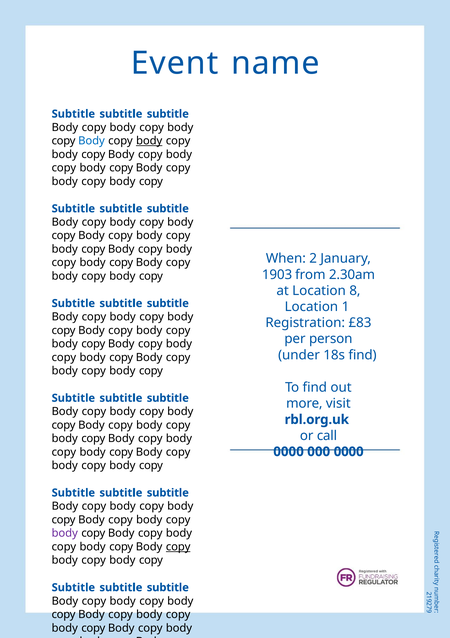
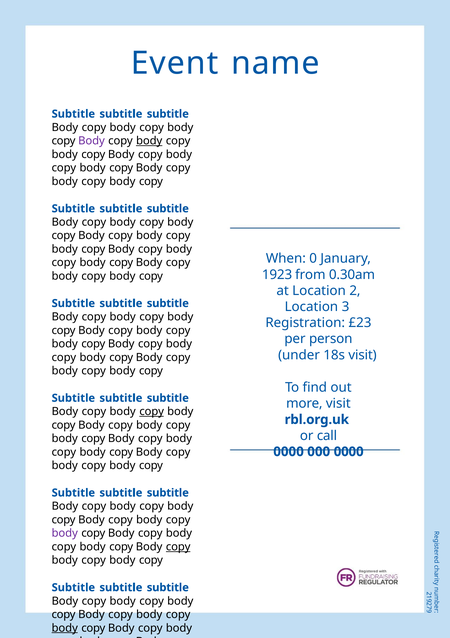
Body colour: blue -> purple (91, 141)
When 2: 2 -> 0 (313, 259)
1903: 1903 -> 1923 (277, 275)
2.30am: 2.30am -> 0.30am (352, 275)
Location 8: 8 -> 2 (355, 291)
Location 1: 1 -> 3 (346, 307)
£83: £83 -> £23 (360, 323)
18s find: find -> visit (363, 355)
copy underline: none -> present (152, 412)
body underline: none -> present (65, 628)
